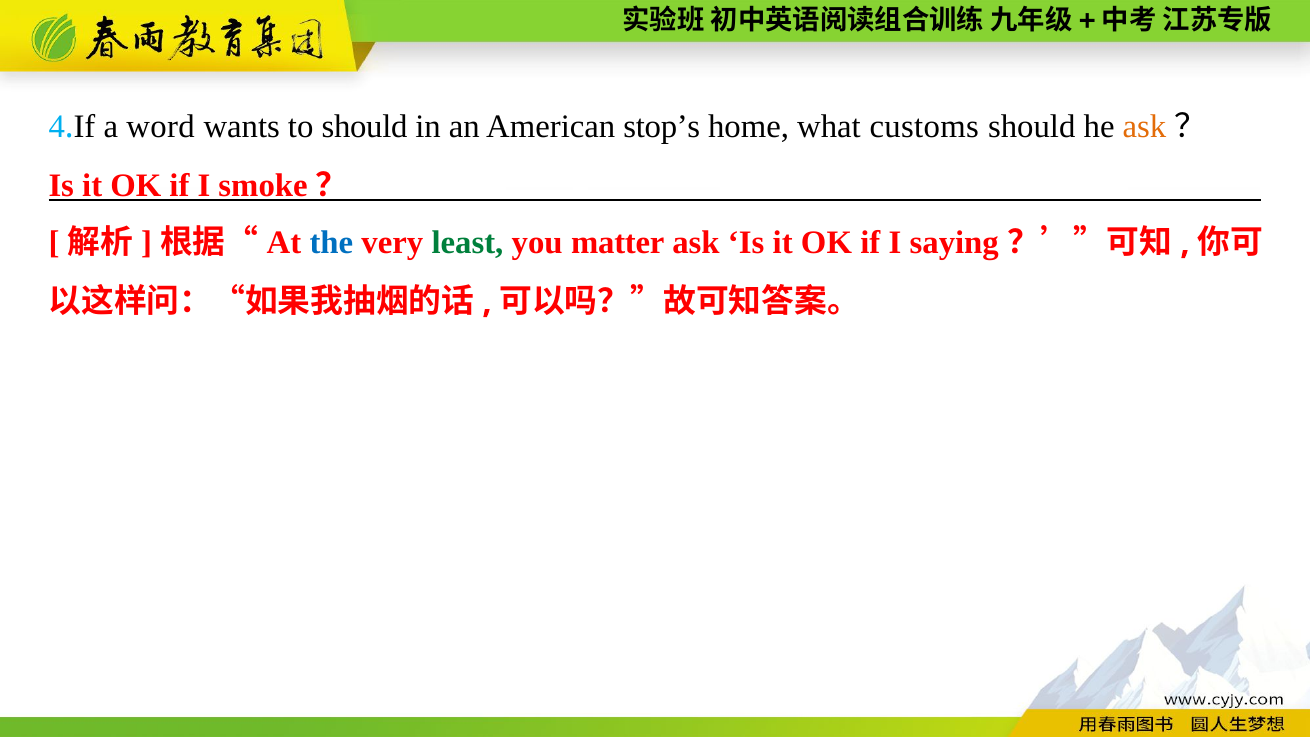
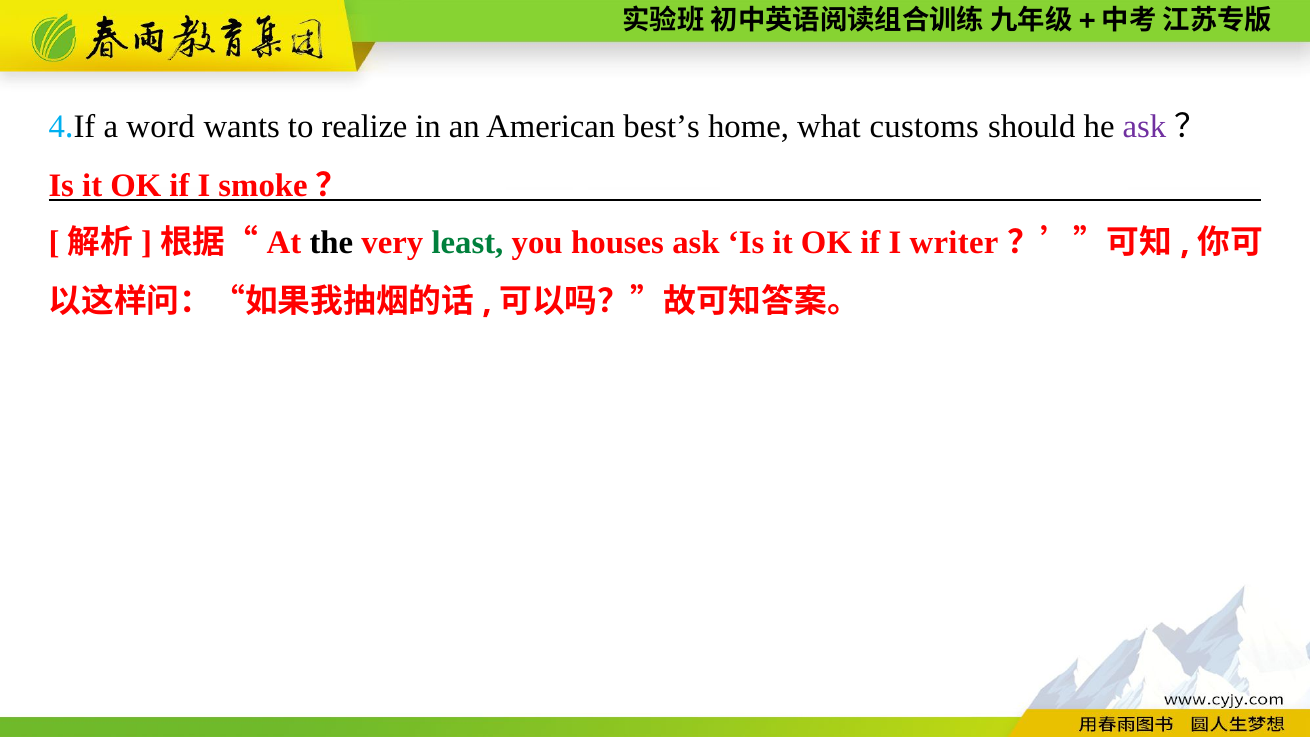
to should: should -> realize (365, 127)
stop’s: stop’s -> best’s (662, 127)
ask colour: orange -> purple (1145, 127)
the colour: blue -> black (331, 243)
matter: matter -> houses (618, 243)
saying: saying -> writer (954, 243)
